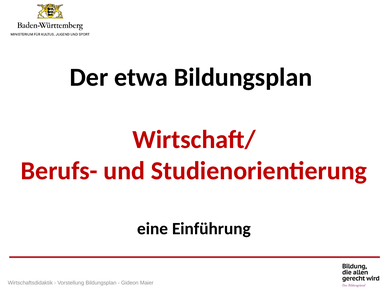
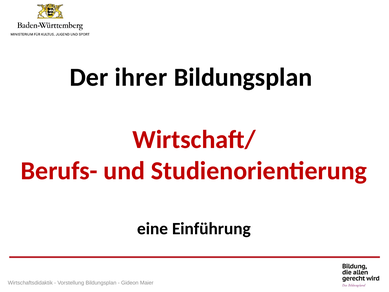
etwa: etwa -> ihrer (141, 77)
